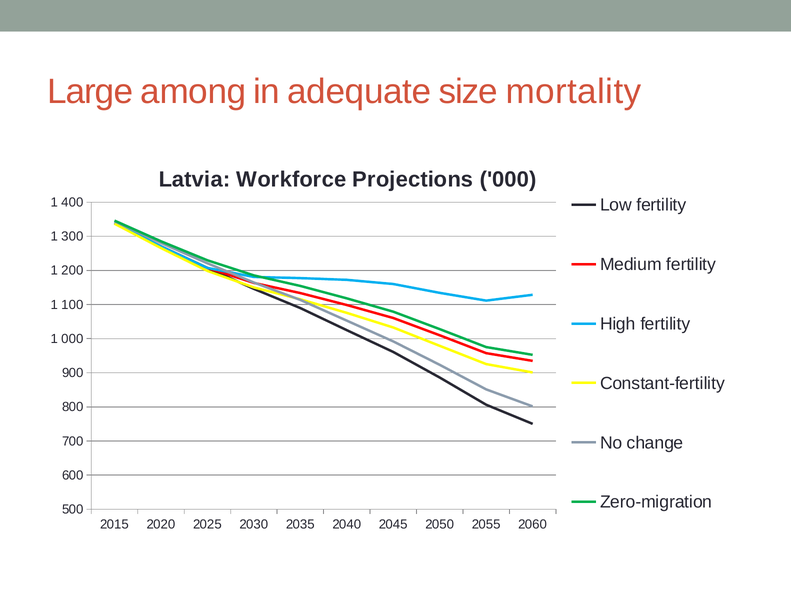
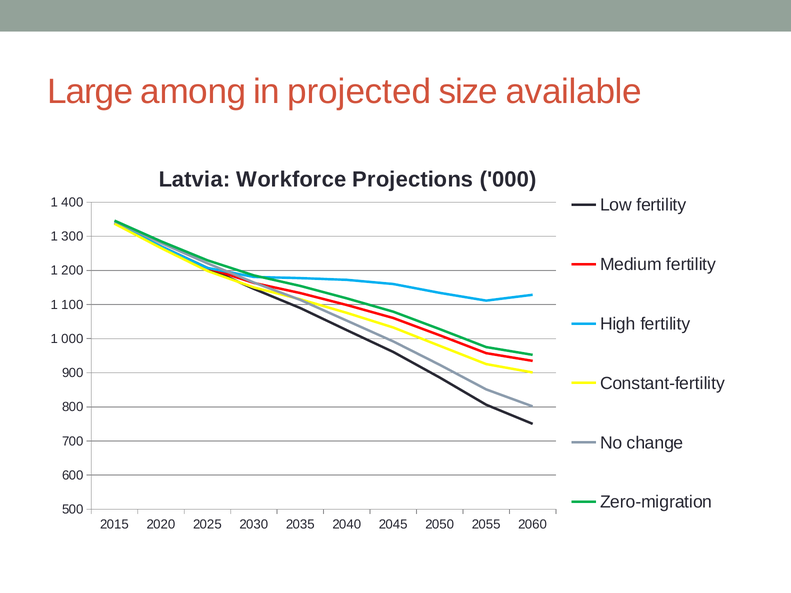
adequate: adequate -> projected (359, 91)
mortality: mortality -> available (574, 91)
